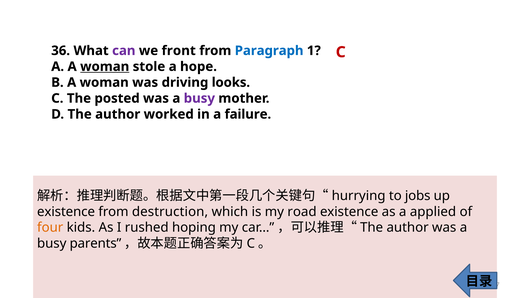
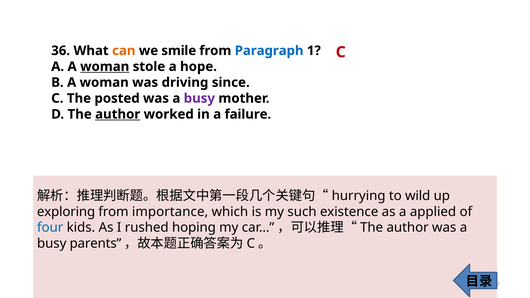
can colour: purple -> orange (124, 51)
front: front -> smile (179, 51)
looks: looks -> since (231, 82)
author underline: none -> present (118, 114)
jobs: jobs -> wild (418, 196)
existence: existence -> exploring (66, 212)
destruction: destruction -> importance (170, 212)
road: road -> such (302, 212)
four colour: orange -> blue (50, 228)
